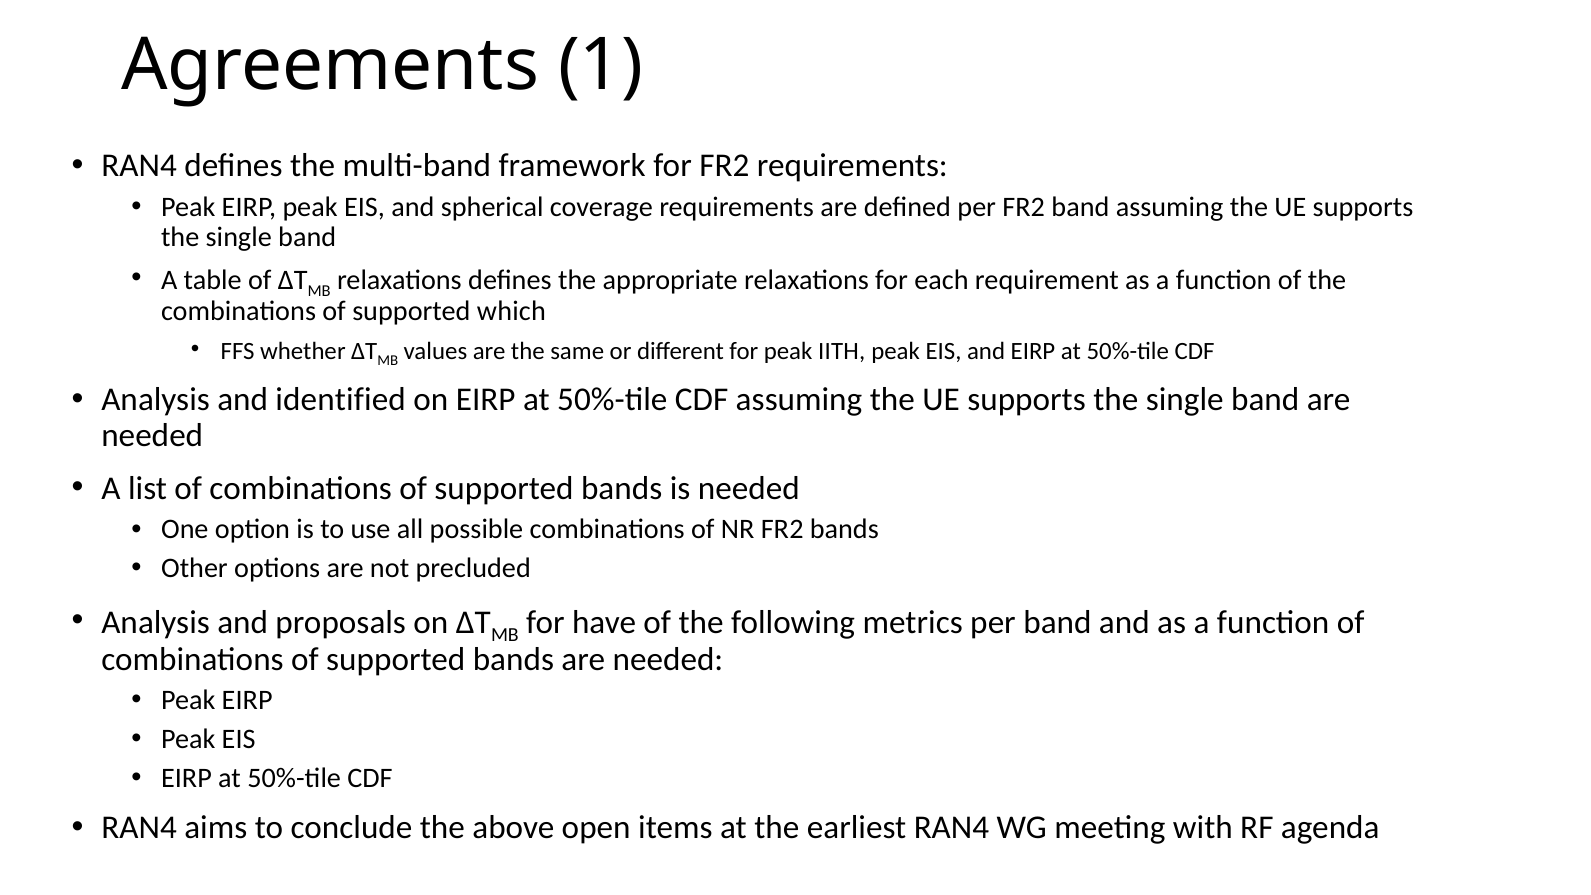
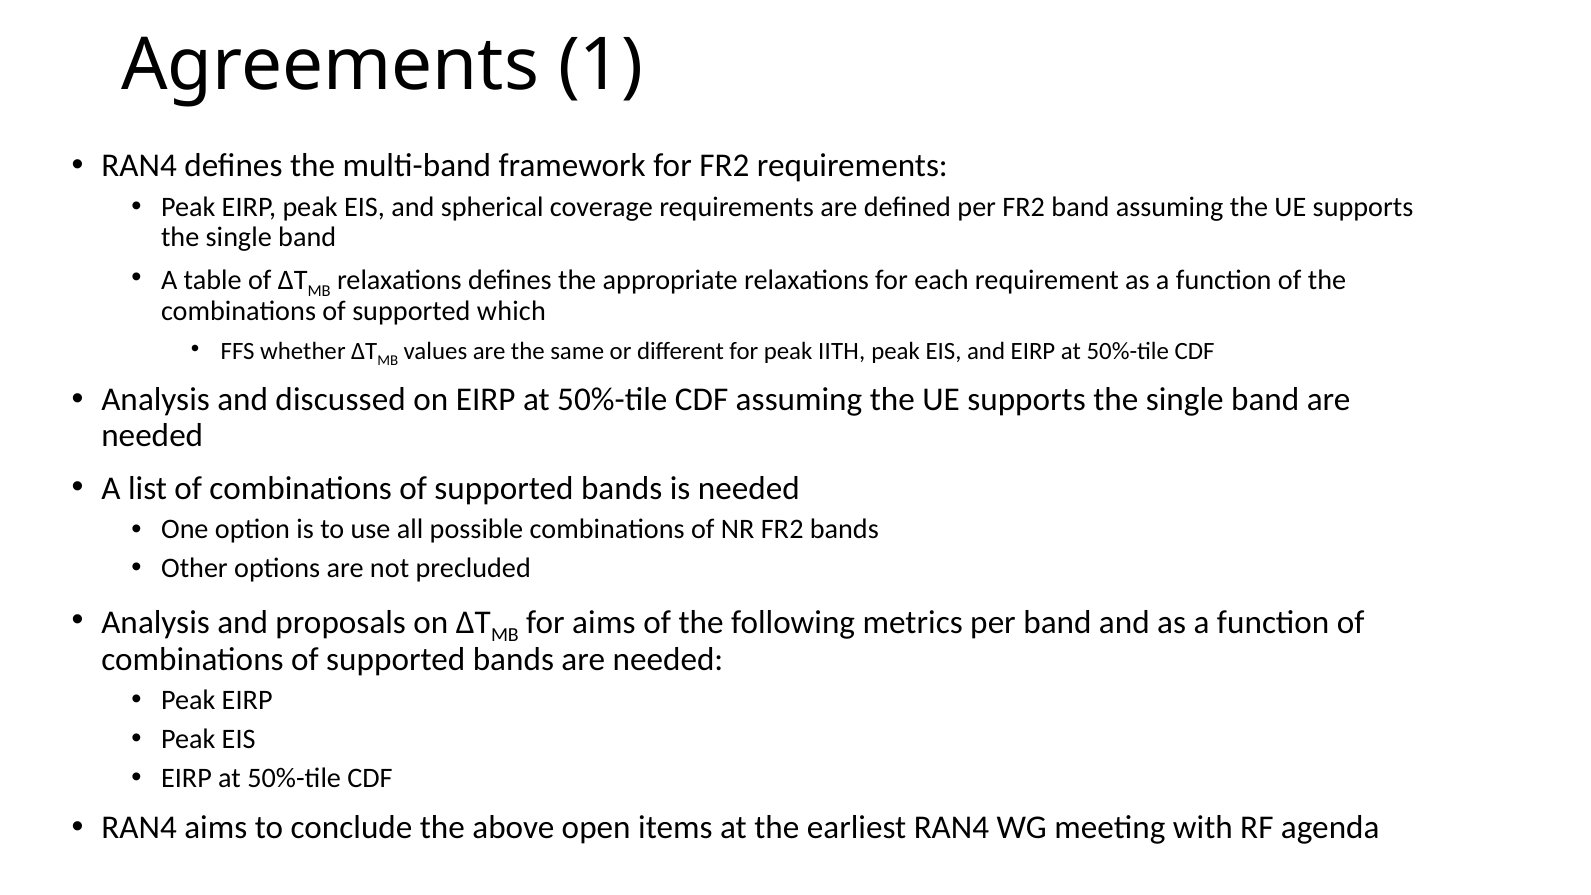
identified: identified -> discussed (341, 400)
for have: have -> aims (604, 622)
